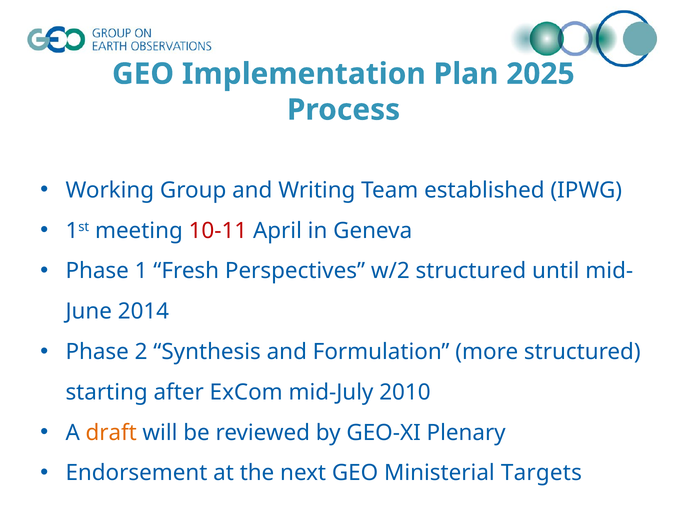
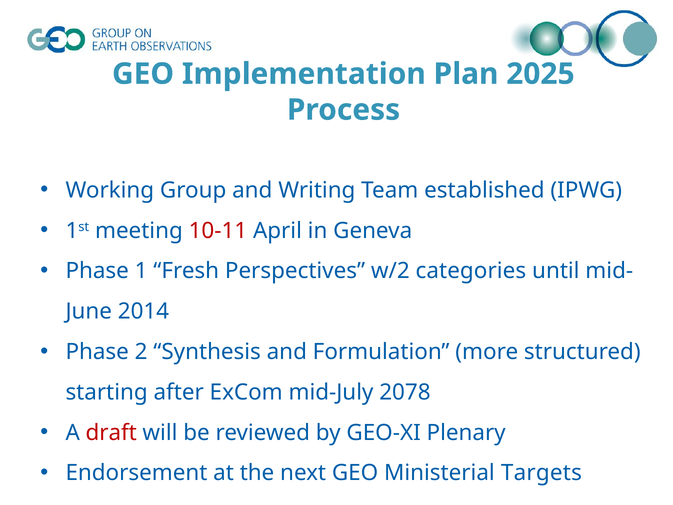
w/2 structured: structured -> categories (471, 271)
2010: 2010 -> 2078 (405, 392)
draft colour: orange -> red (111, 432)
